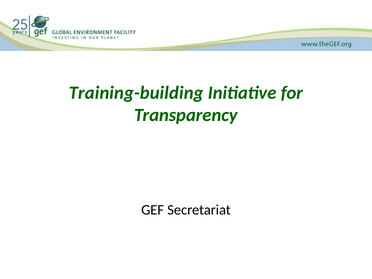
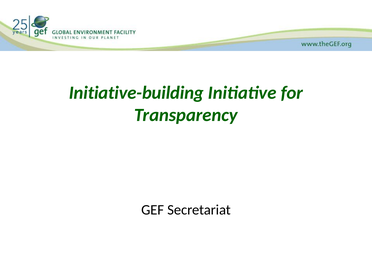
Training-building: Training-building -> Initiative-building (136, 93)
